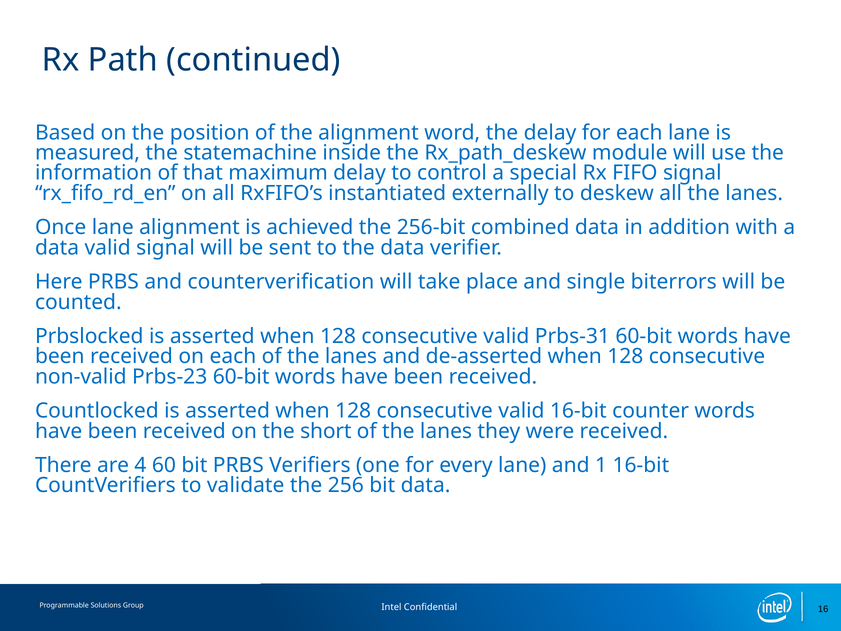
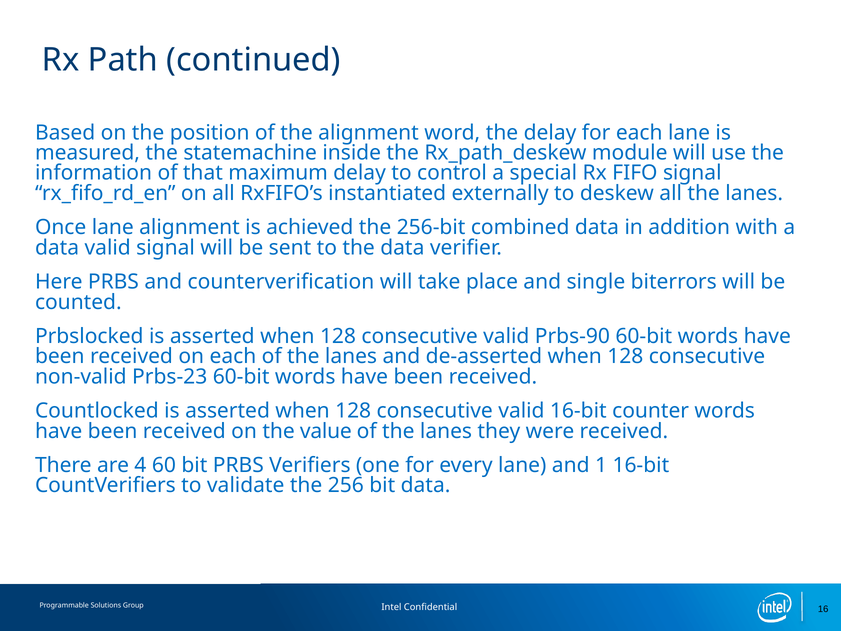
Prbs-31: Prbs-31 -> Prbs-90 (572, 336)
short: short -> value (326, 431)
